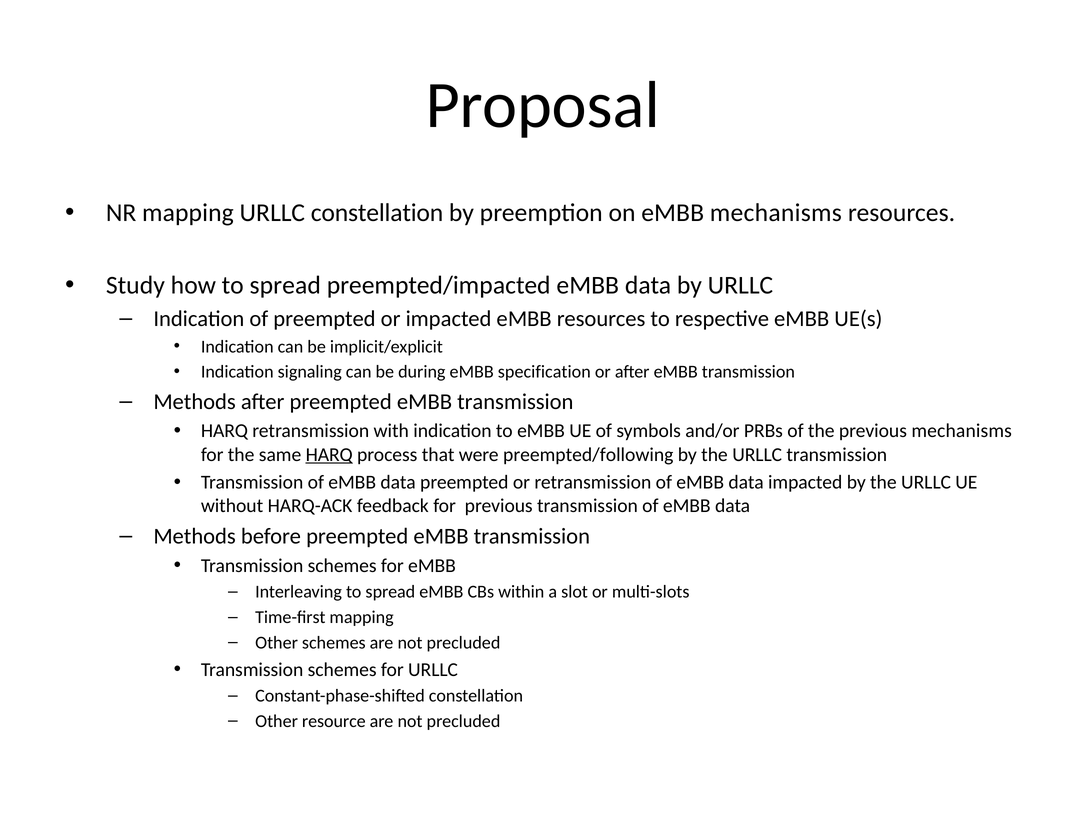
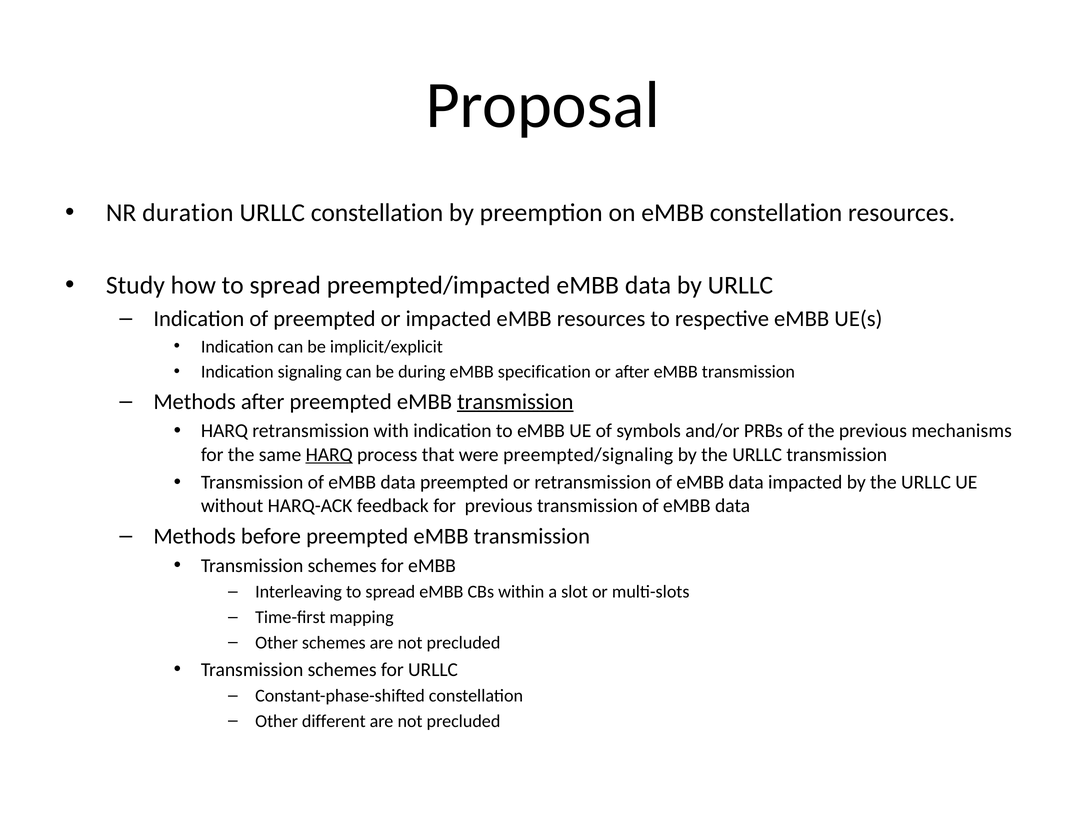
NR mapping: mapping -> duration (188, 213)
eMBB mechanisms: mechanisms -> constellation (776, 213)
transmission underline: none -> present (515, 401)
preempted/following: preempted/following -> preempted/signaling (588, 454)
resource: resource -> different (334, 721)
